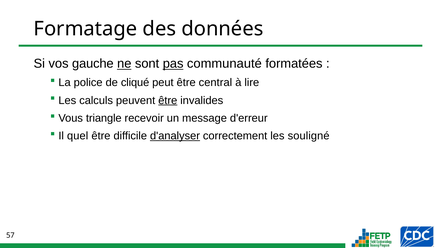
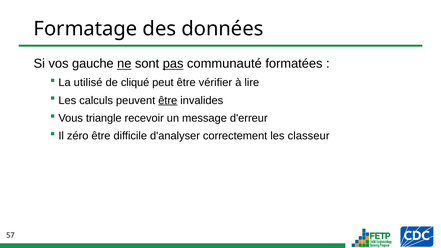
police: police -> utilisé (88, 83)
central: central -> vérifier (215, 83)
quel: quel -> zéro (78, 136)
d'analyser underline: present -> none (175, 136)
souligné: souligné -> classeur (309, 136)
